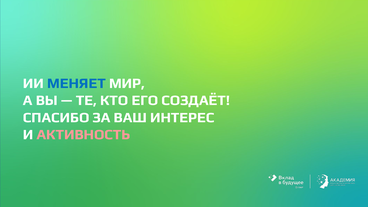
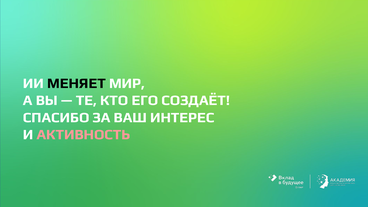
МЕНЯЕТ colour: blue -> black (76, 83)
